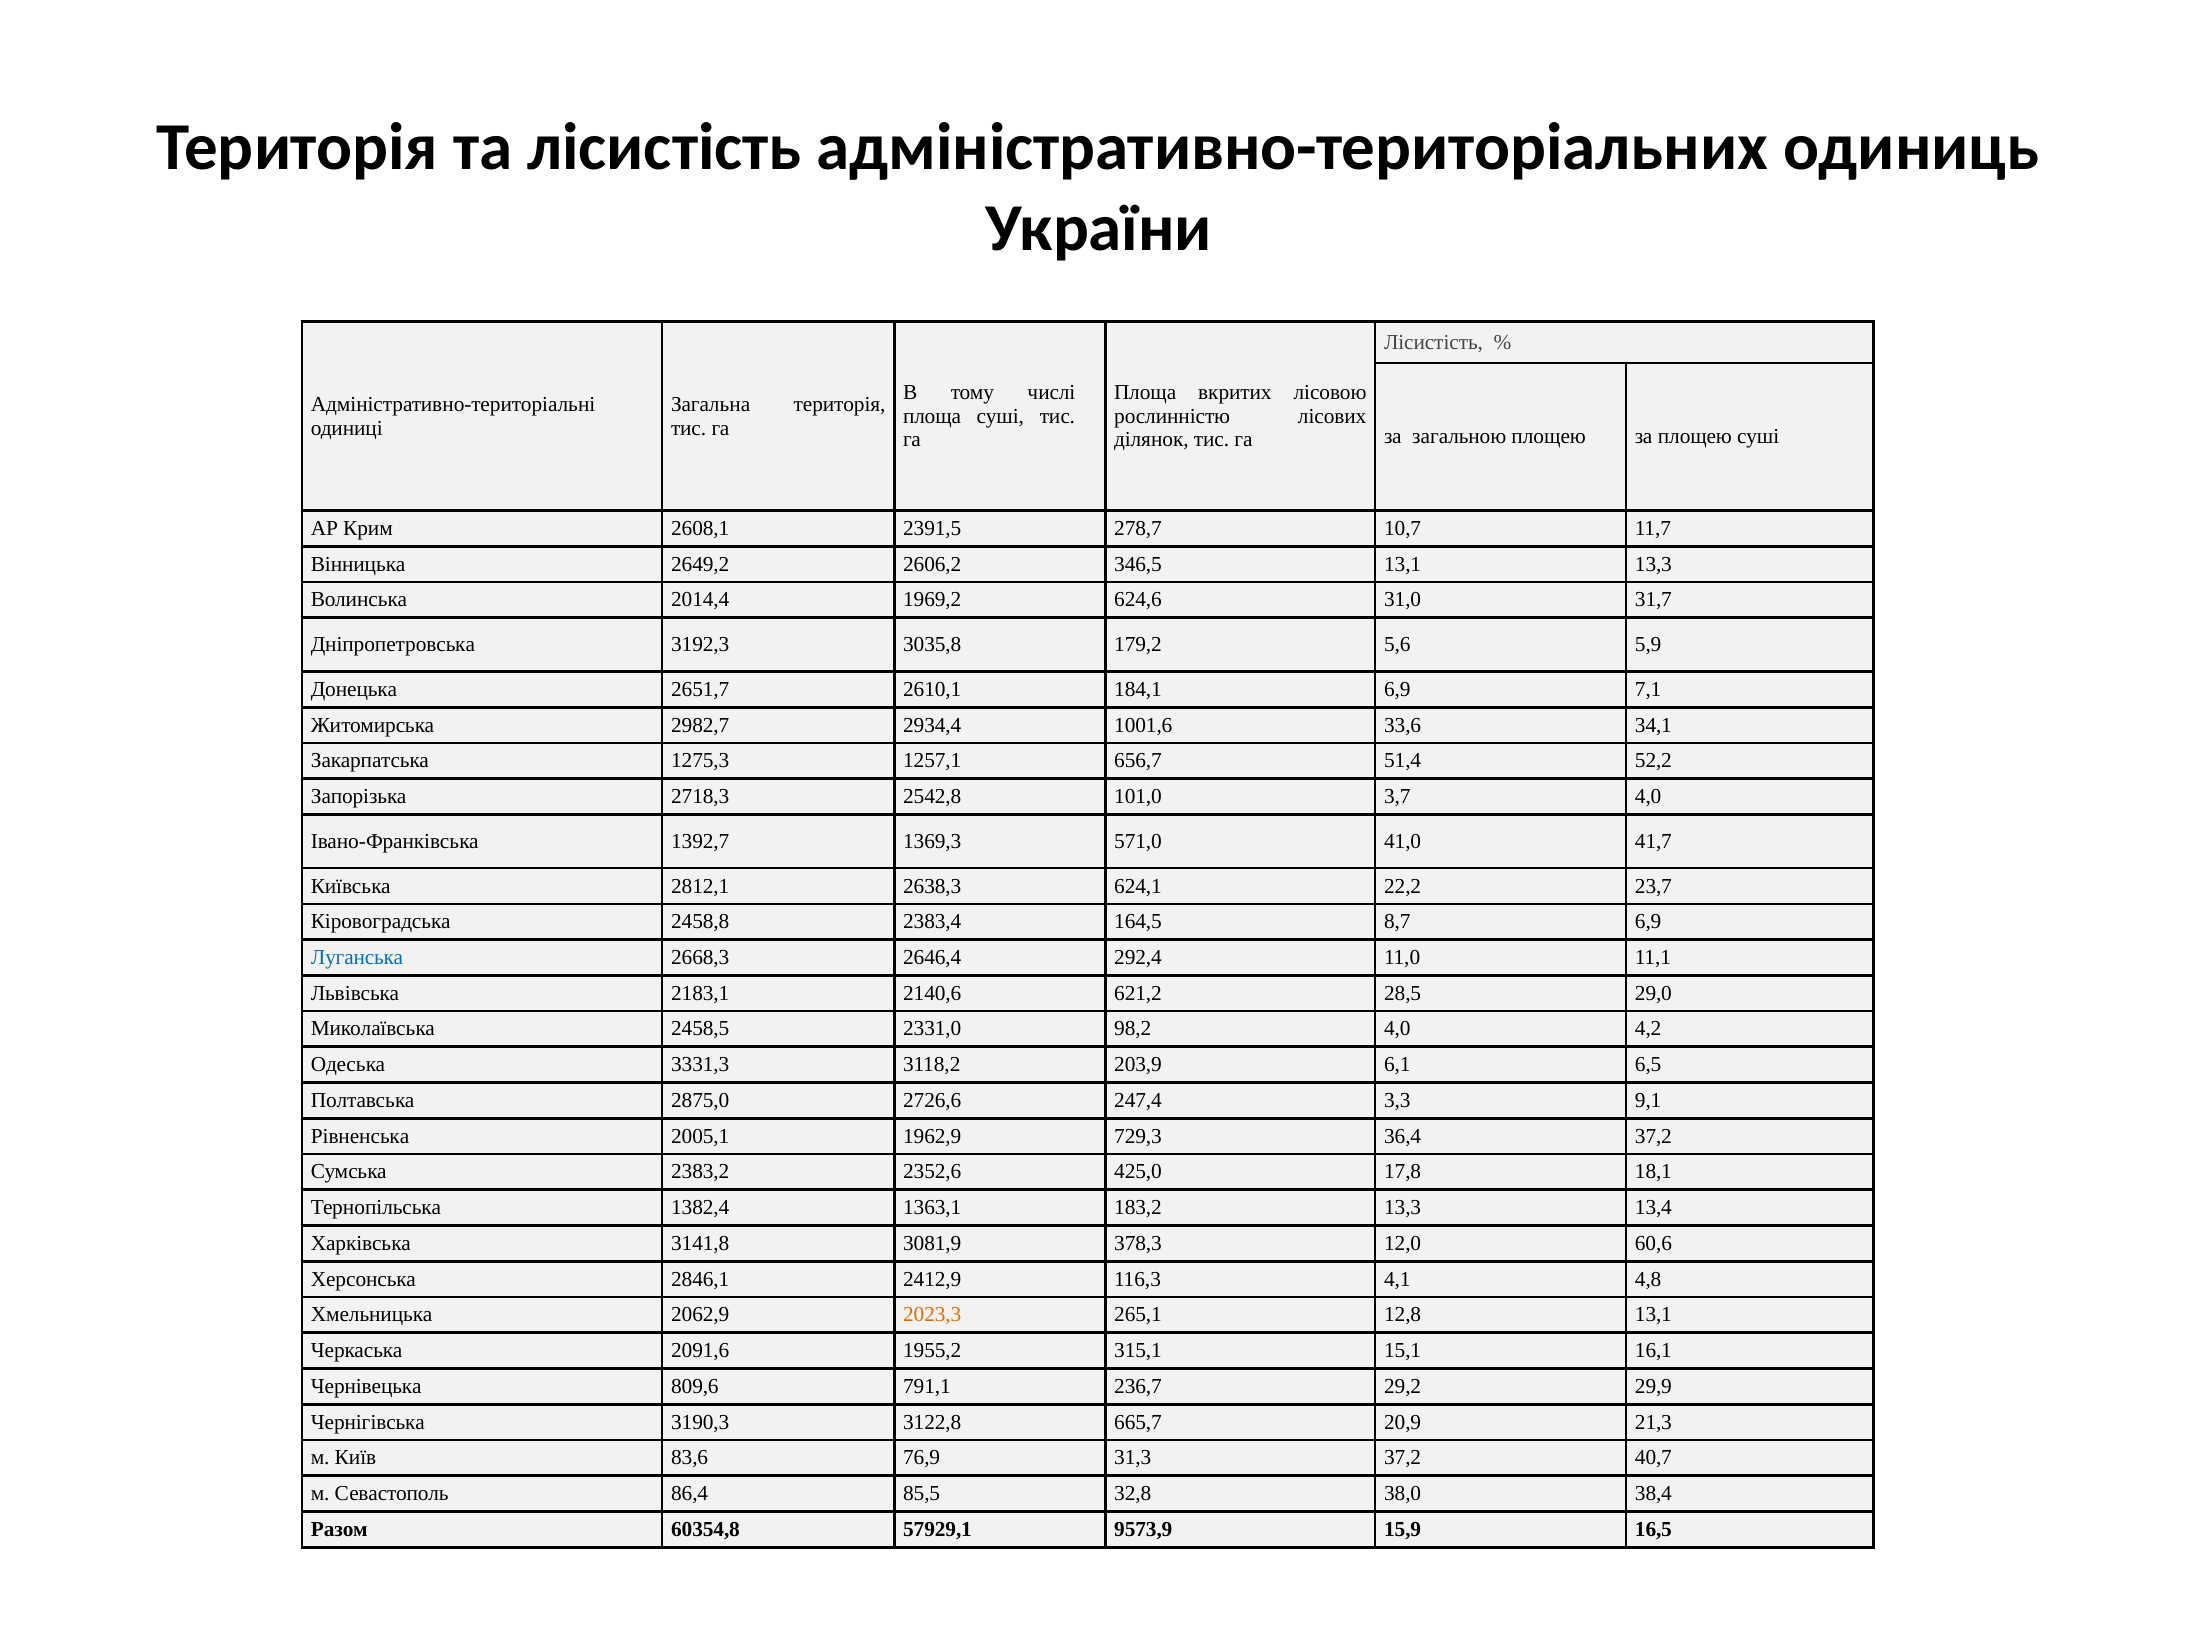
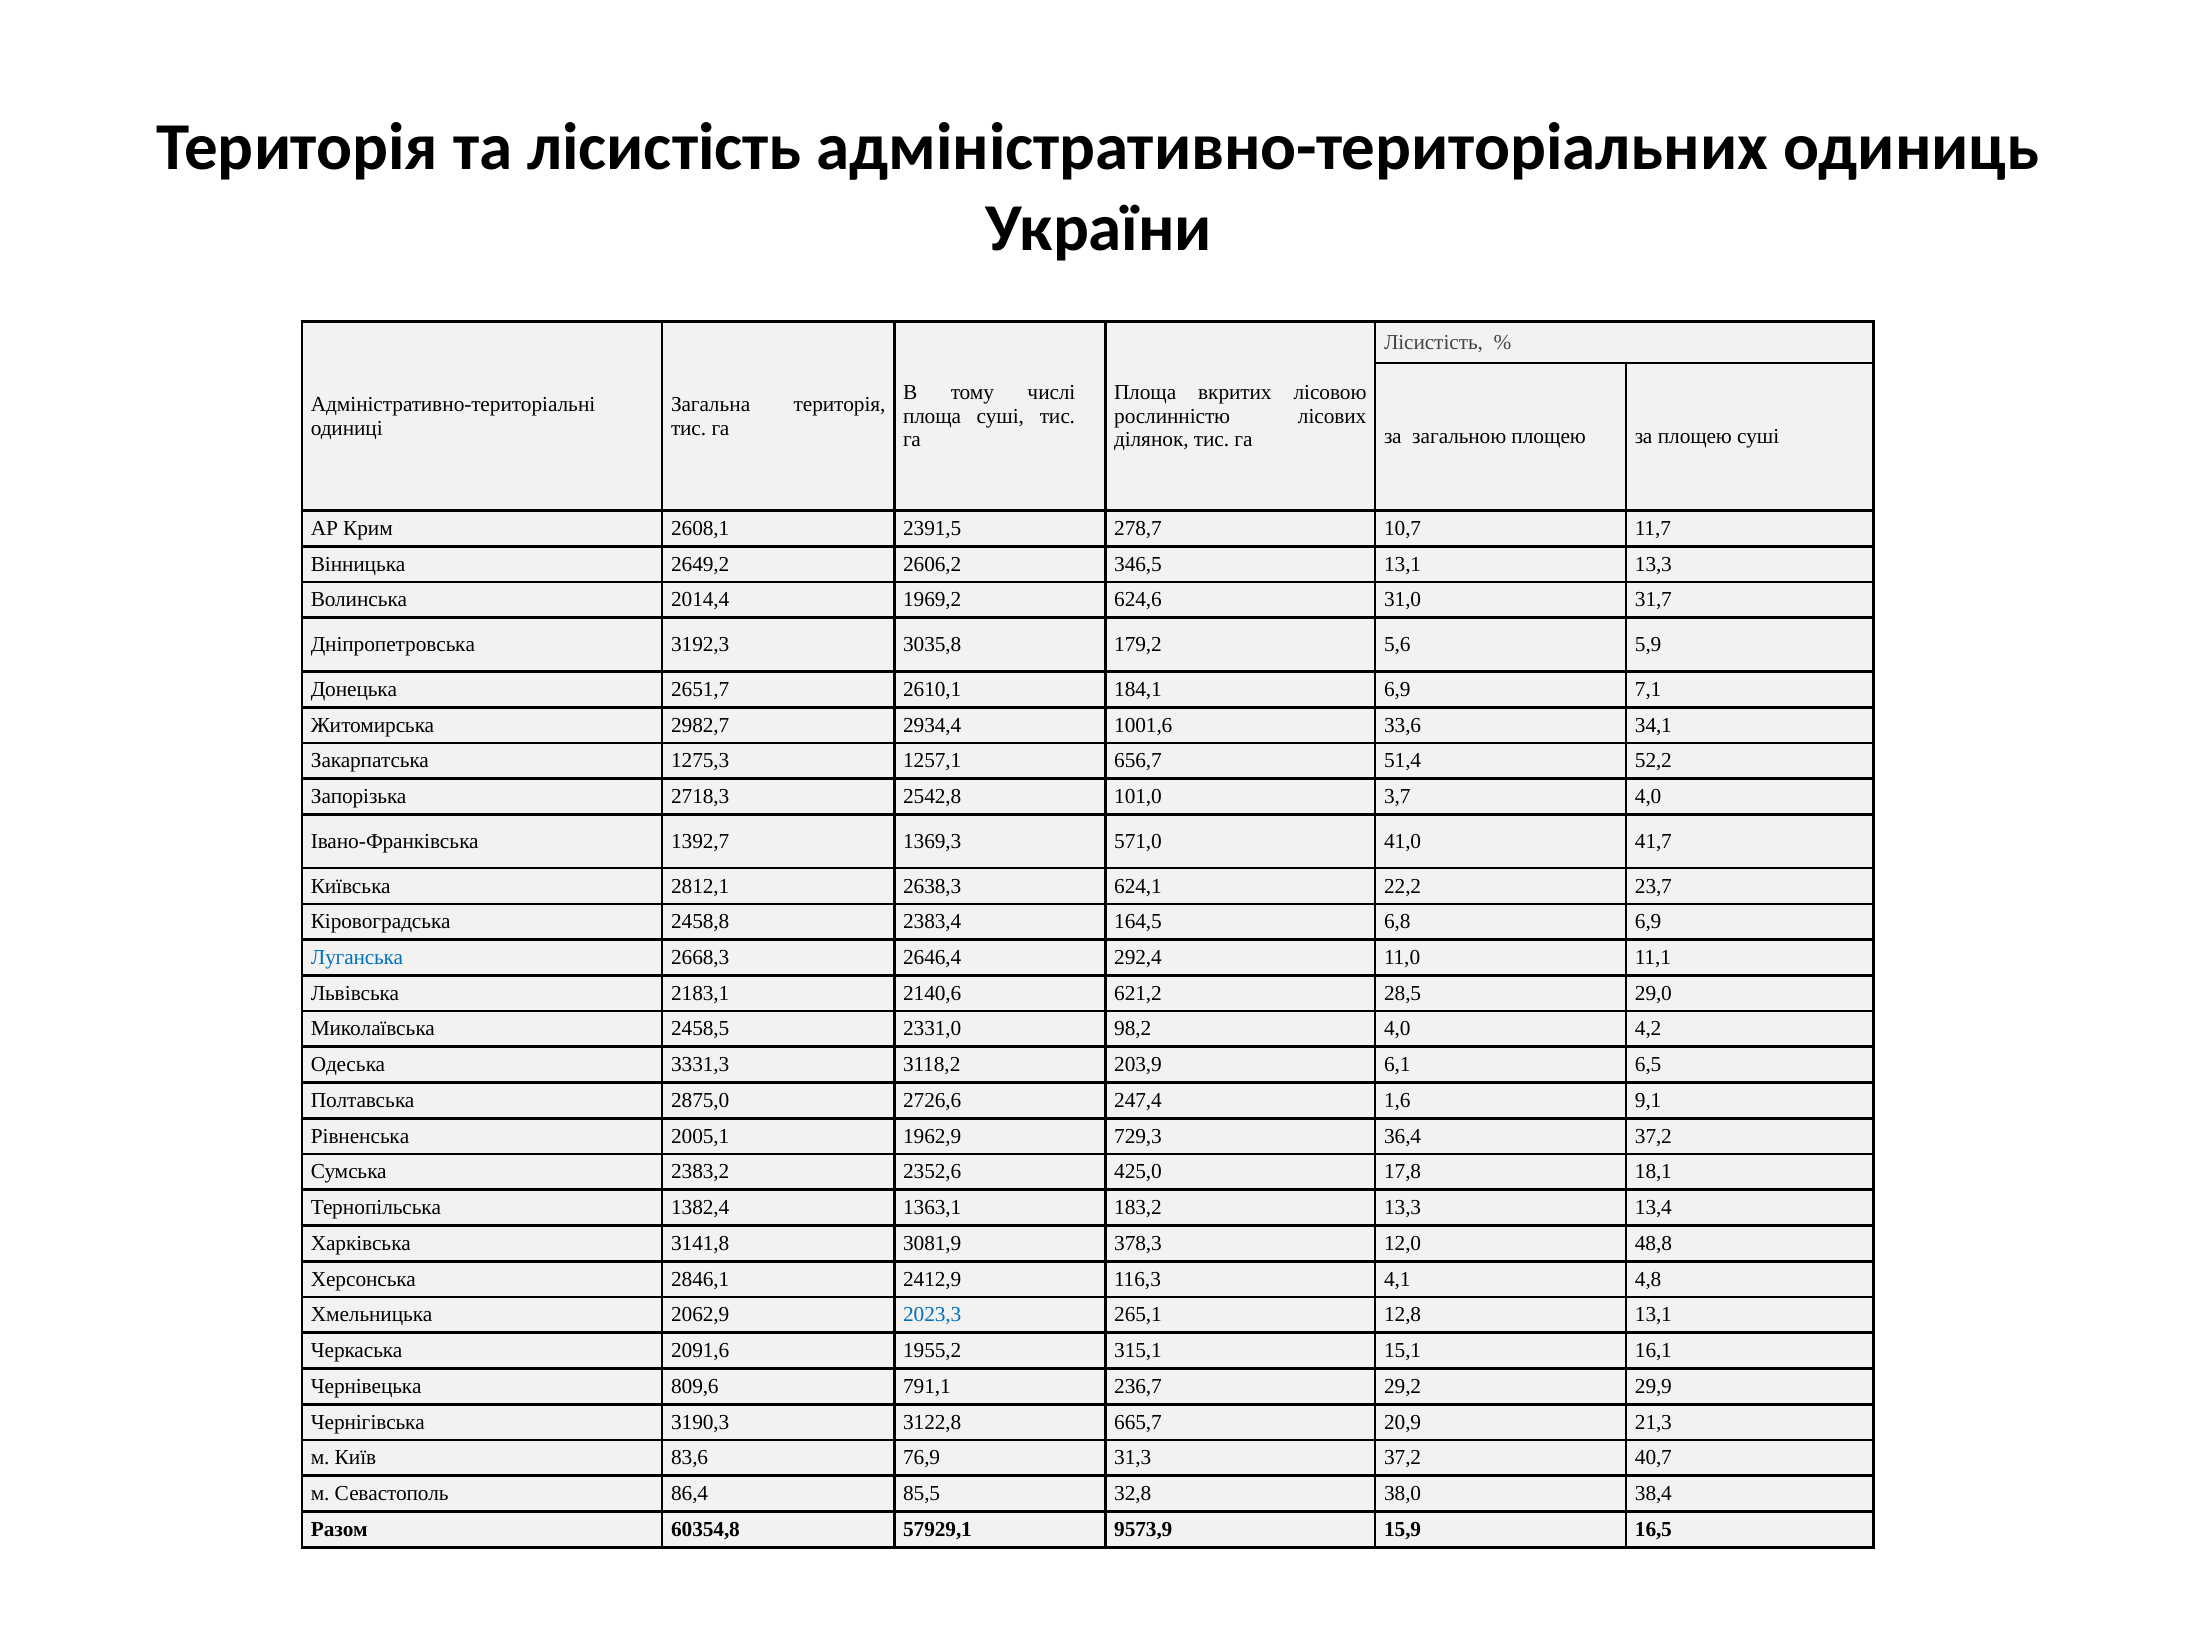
8,7: 8,7 -> 6,8 (1397, 922)
3,3: 3,3 -> 1,6 (1397, 1100)
60,6: 60,6 -> 48,8 (1653, 1243)
2023,3 colour: orange -> blue (932, 1315)
